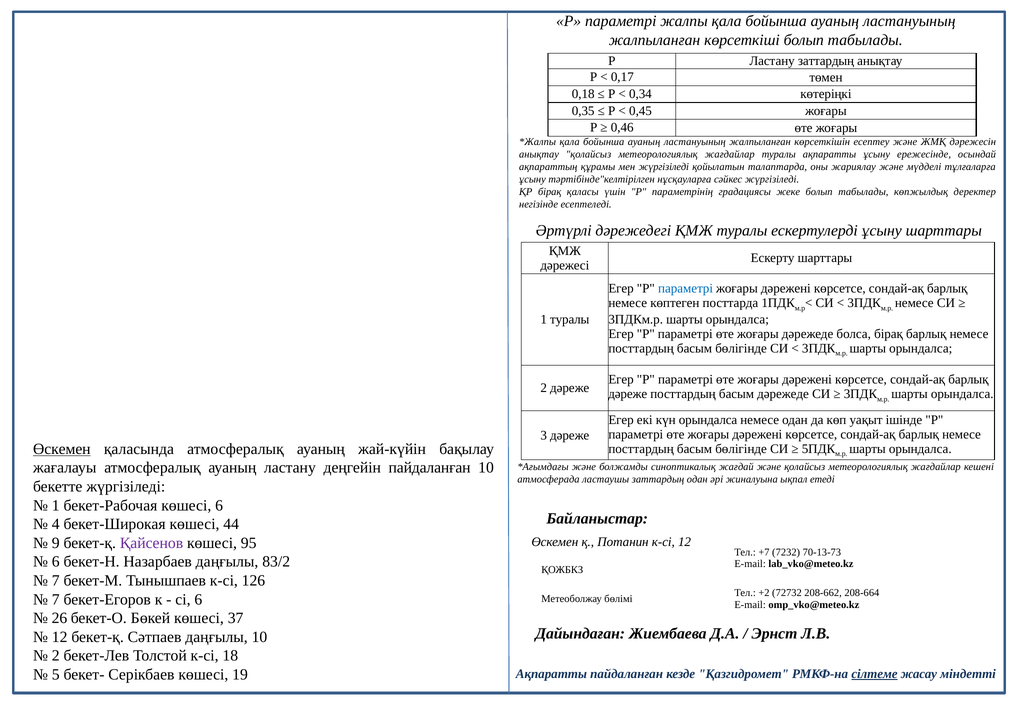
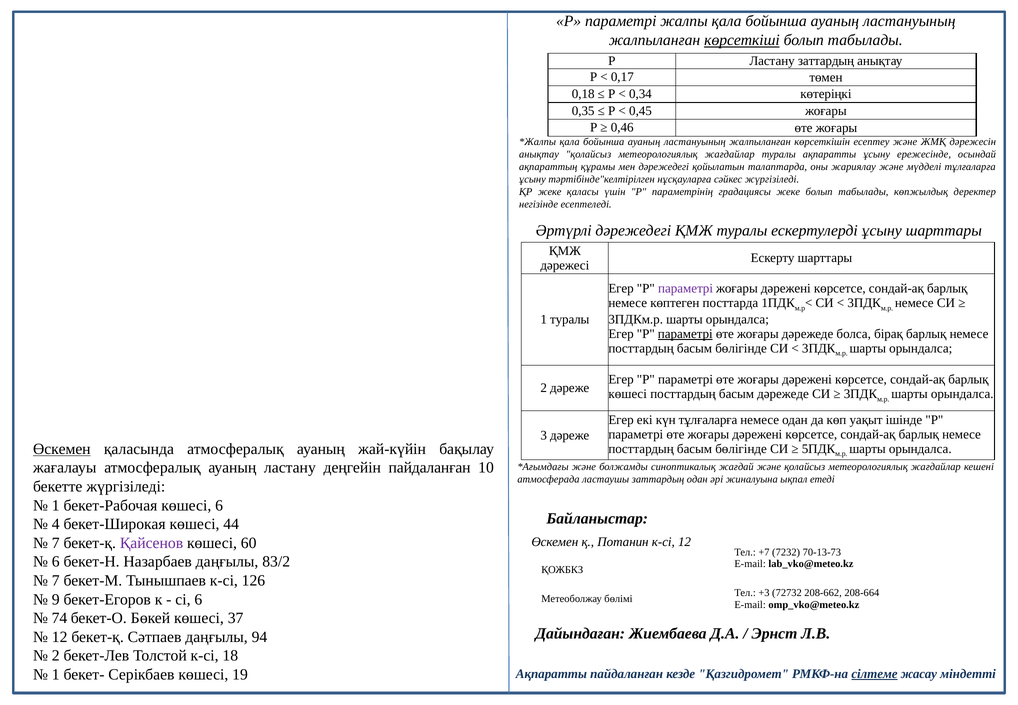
көрсеткіші underline: none -> present (742, 40)
мен жүргізіледі: жүргізіледі -> дәрежедегі (664, 167)
ҚР бірақ: бірақ -> жеке (550, 192)
параметрі colour: blue -> purple (686, 289)
параметрі underline: none -> present (685, 334)
дәреже: дәреже -> көшесі (628, 394)
күн орындалса: орындалса -> тұлғаларға (708, 420)
9: 9 -> 7 (56, 543)
95: 95 -> 60 (249, 543)
+2: +2 -> +3 (764, 593)
7: 7 -> 9 (56, 599)
26: 26 -> 74 (59, 618)
даңғылы 10: 10 -> 94 (259, 637)
5: 5 -> 1 (56, 674)
